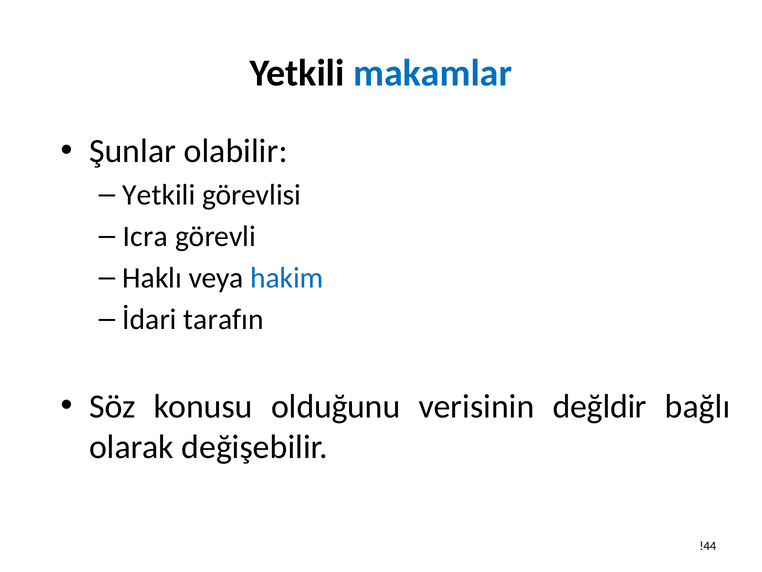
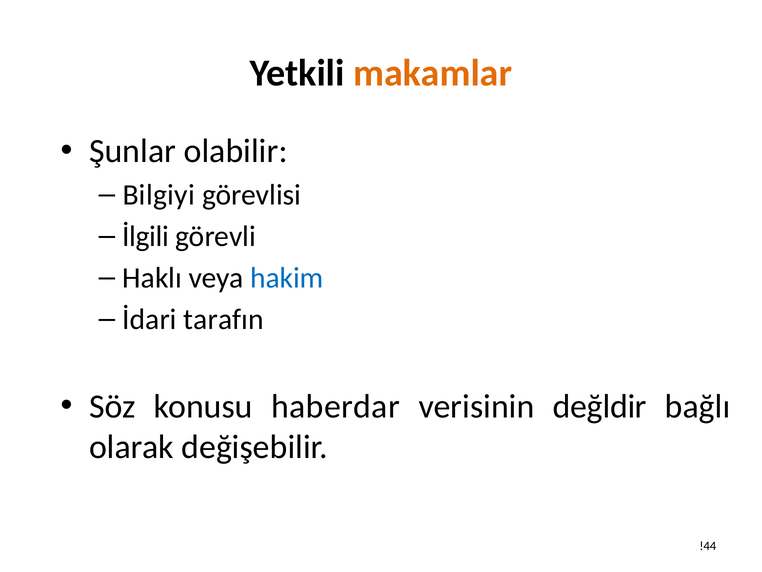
makamlar colour: blue -> orange (433, 73)
Yetkili: Yetkili -> Bilgiyi (159, 195)
Icra: Icra -> İlgili (146, 236)
olduğunu: olduğunu -> haberdar (336, 406)
